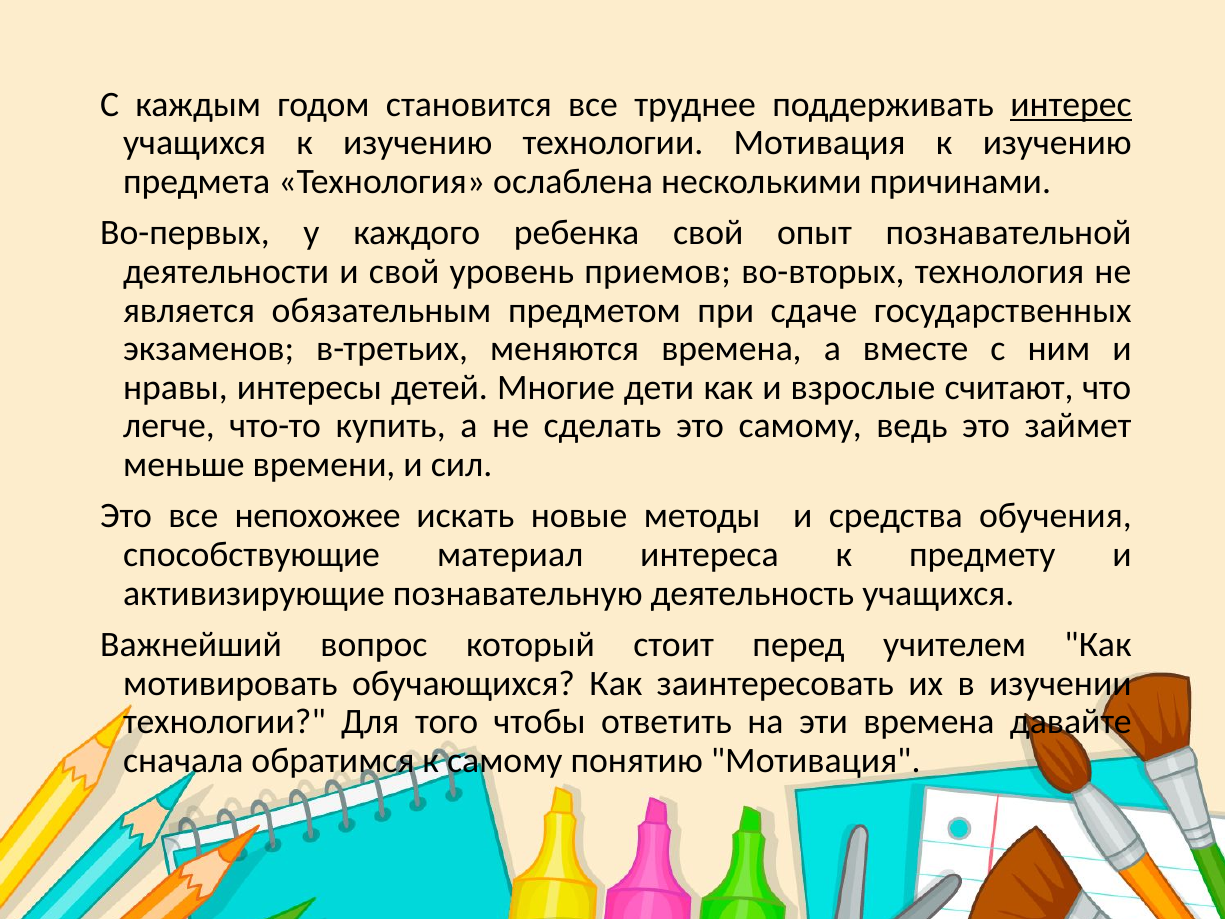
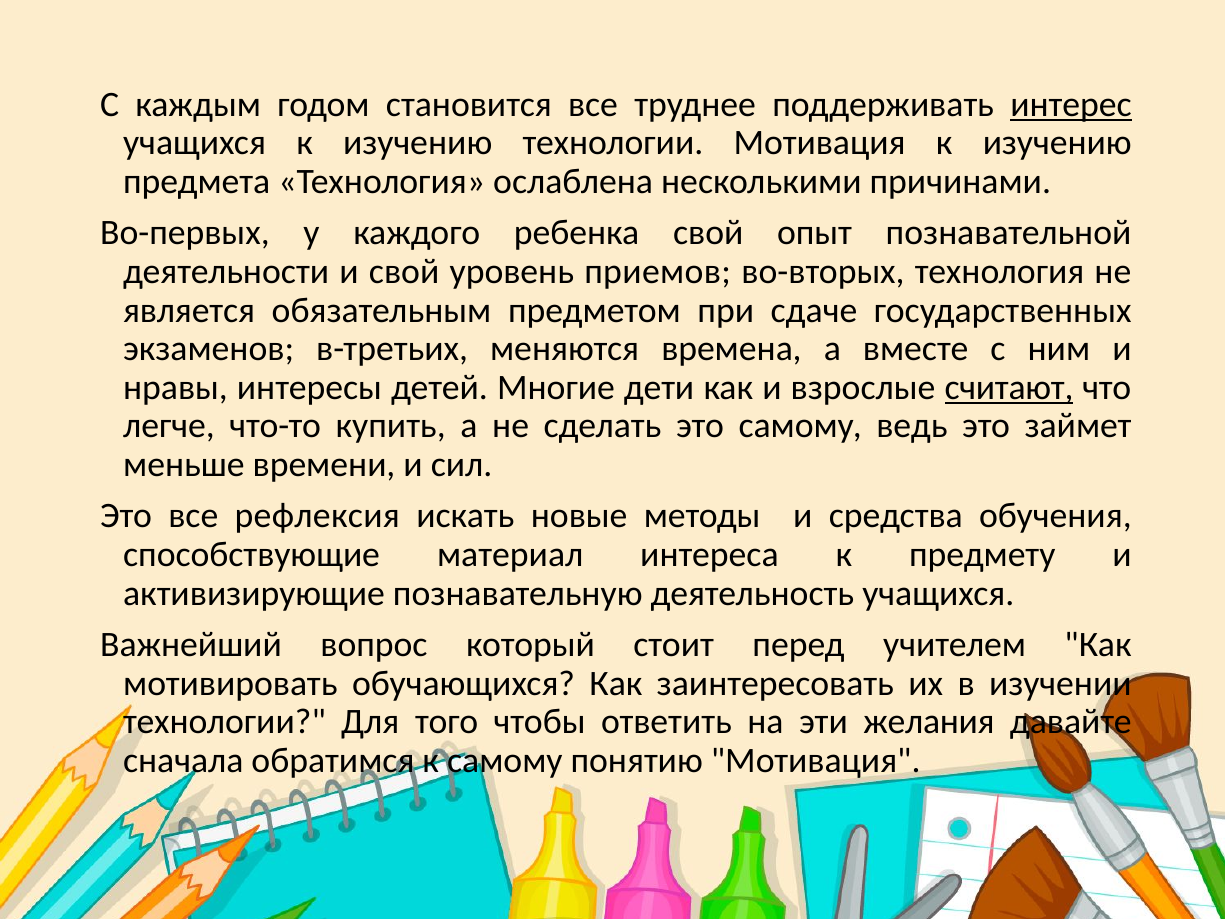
считают underline: none -> present (1009, 387)
непохожее: непохожее -> рефлексия (317, 516)
эти времена: времена -> желания (929, 722)
